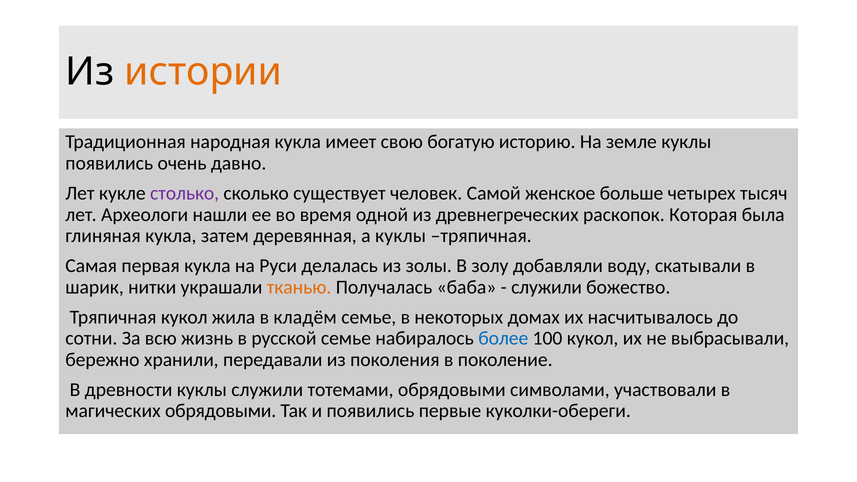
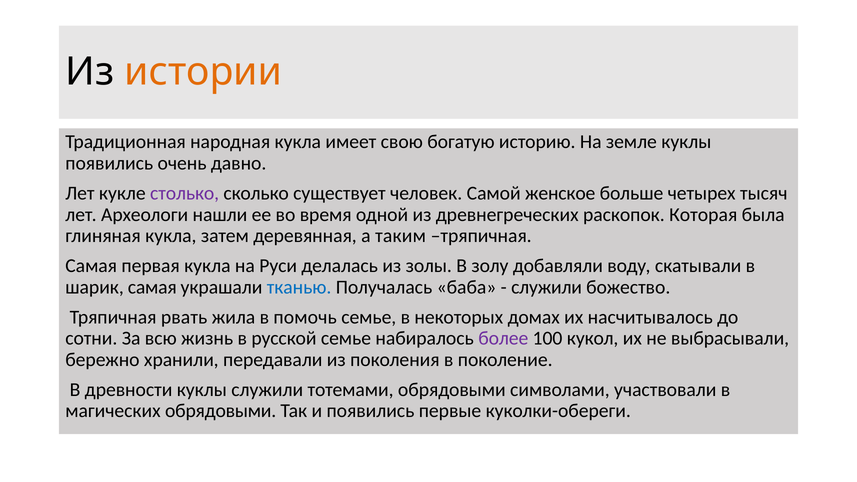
а куклы: куклы -> таким (401, 236)
шарик нитки: нитки -> самая (152, 287)
тканью colour: orange -> blue (299, 287)
Тряпичная кукол: кукол -> рвать (184, 317)
кладём: кладём -> помочь (305, 317)
более colour: blue -> purple (503, 338)
